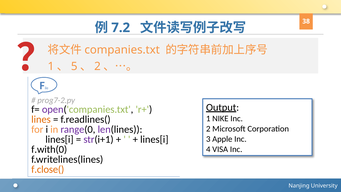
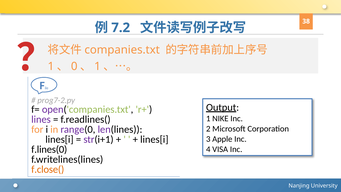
5: 5 -> 0 (74, 66)
2: 2 -> 1 (97, 66)
lines colour: orange -> purple (41, 119)
f.with(0: f.with(0 -> f.lines(0 (49, 149)
